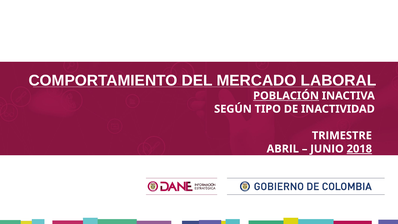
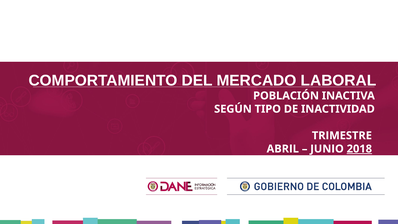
POBLACIÓN underline: present -> none (286, 96)
